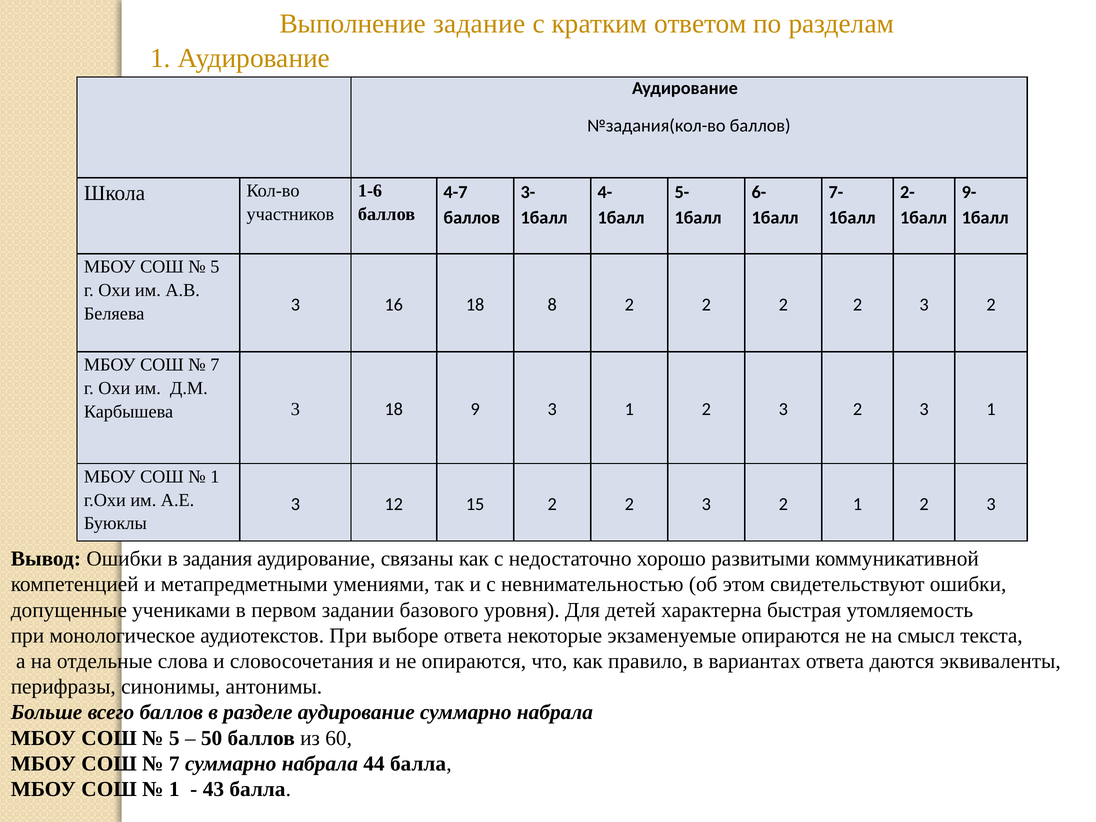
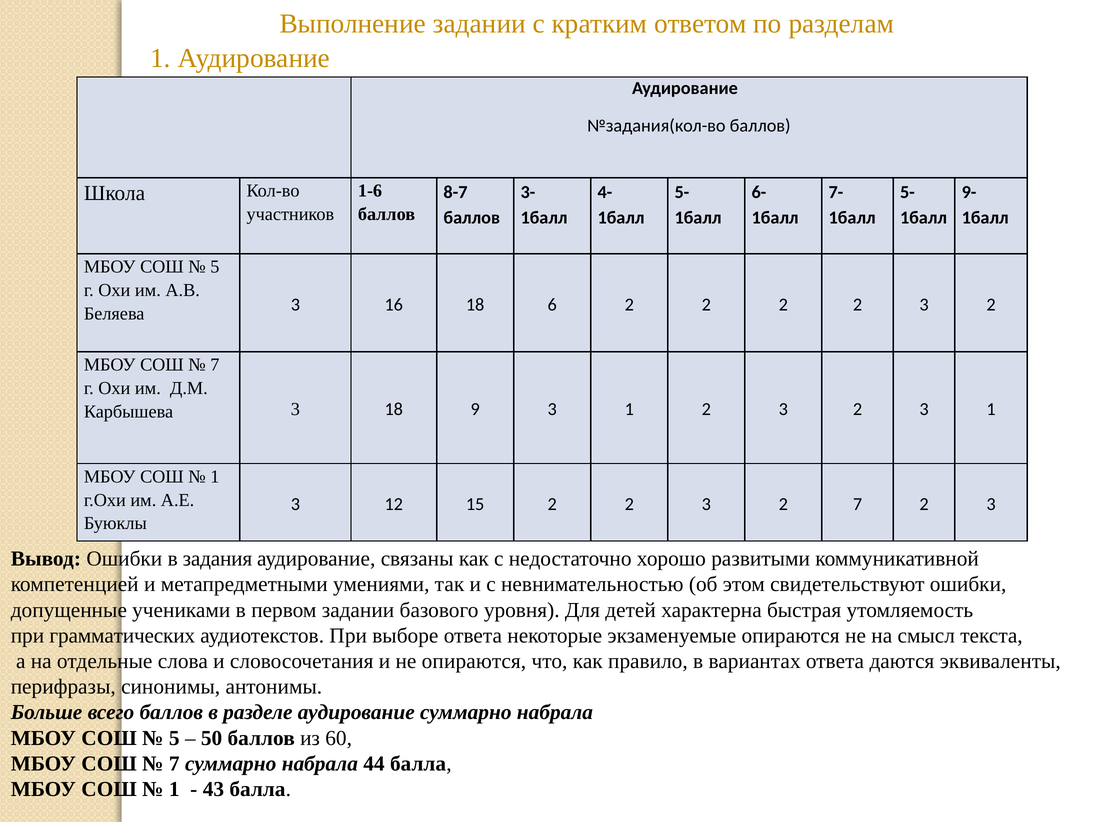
Выполнение задание: задание -> задании (479, 24)
4-7: 4-7 -> 8-7 (456, 192)
2-: 2- -> 5- (907, 192)
8: 8 -> 6 (552, 304)
2 1: 1 -> 7 (858, 504)
монологическое: монологическое -> грамматических (122, 636)
